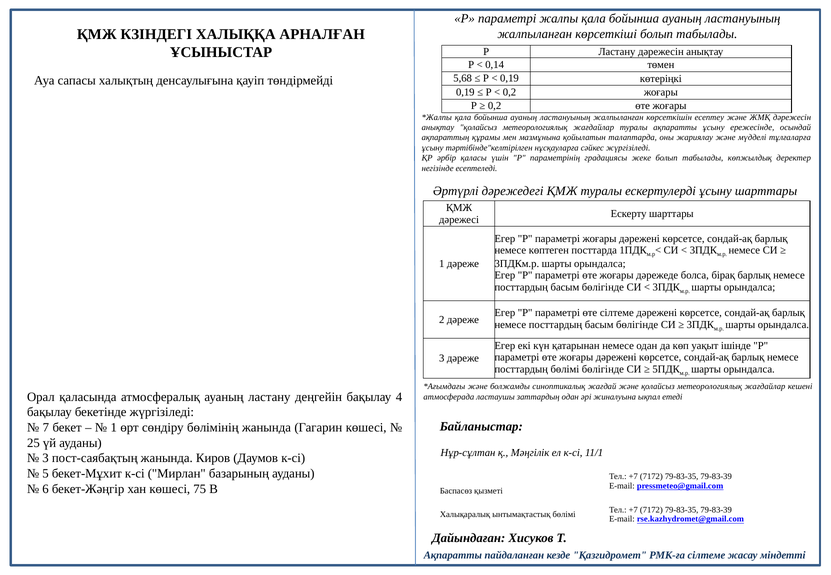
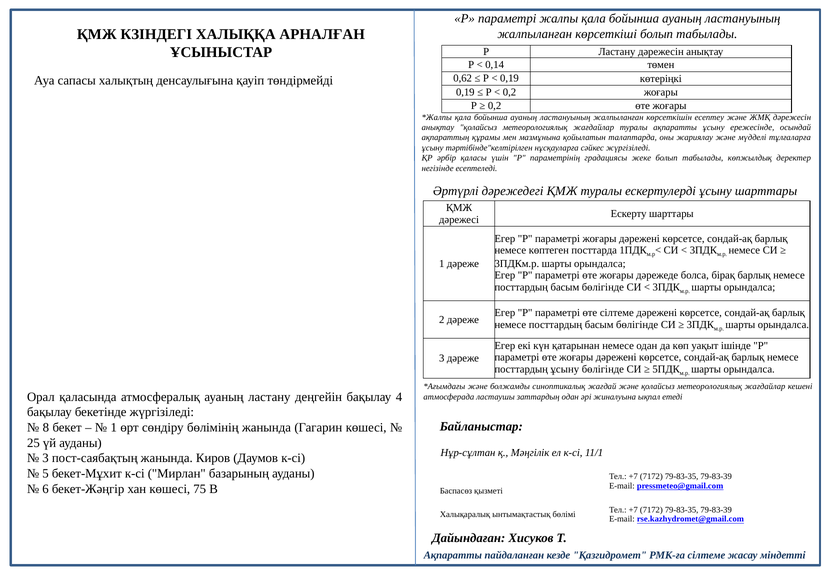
5,68: 5,68 -> 0,62 (463, 78)
посттардың бөлімі: бөлімі -> ұсыну (565, 369)
7: 7 -> 8 (46, 428)
